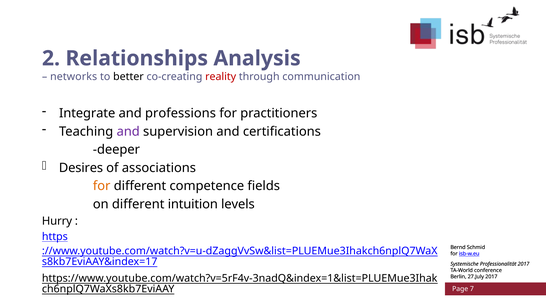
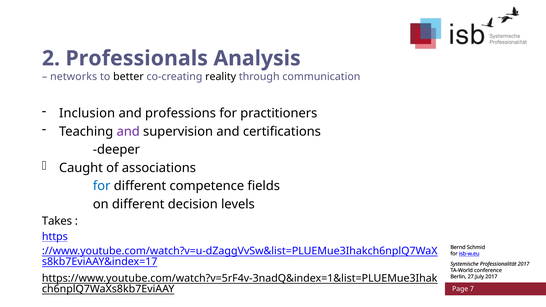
Relationships: Relationships -> Professionals (137, 58)
reality colour: red -> black (221, 77)
Integrate: Integrate -> Inclusion (87, 113)
Desires: Desires -> Caught (81, 168)
for colour: orange -> blue (102, 186)
intuition: intuition -> decision (193, 204)
Hurry: Hurry -> Takes (57, 221)
